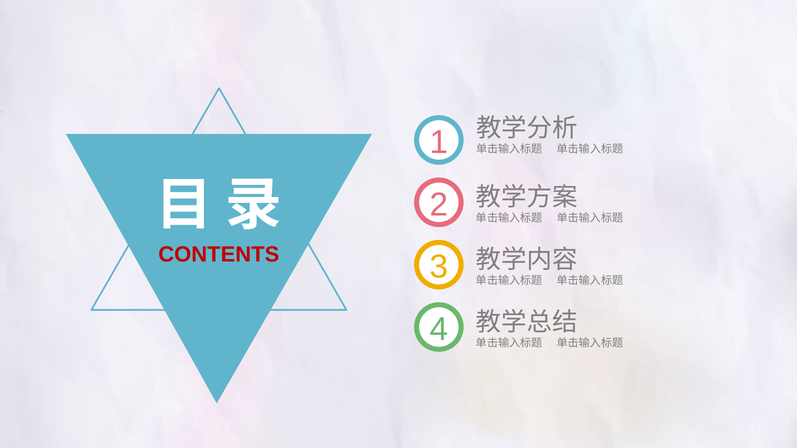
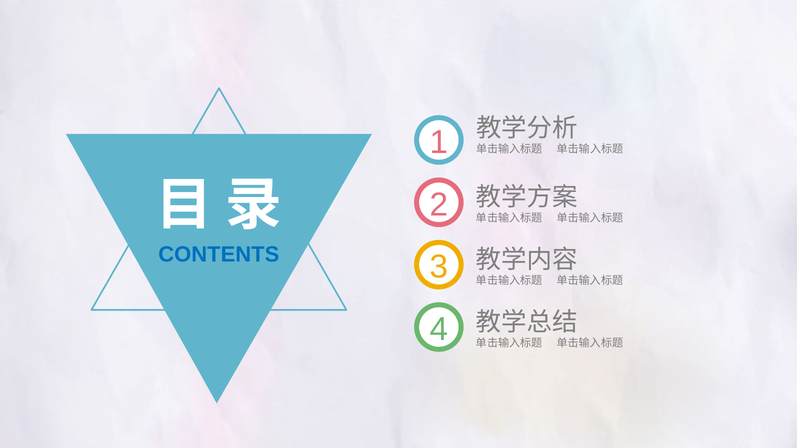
CONTENTS colour: red -> blue (219, 255)
